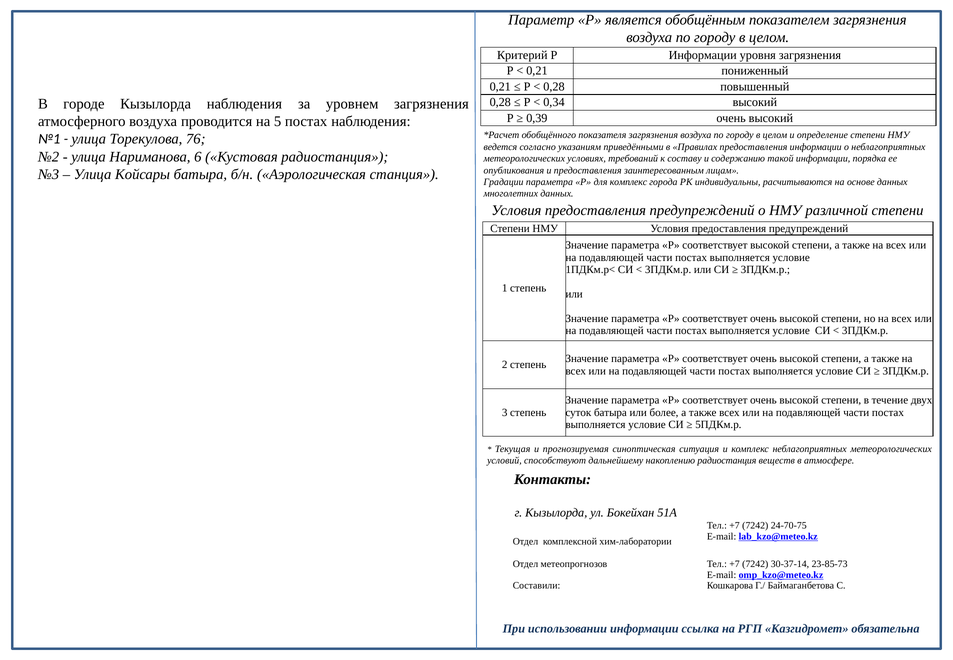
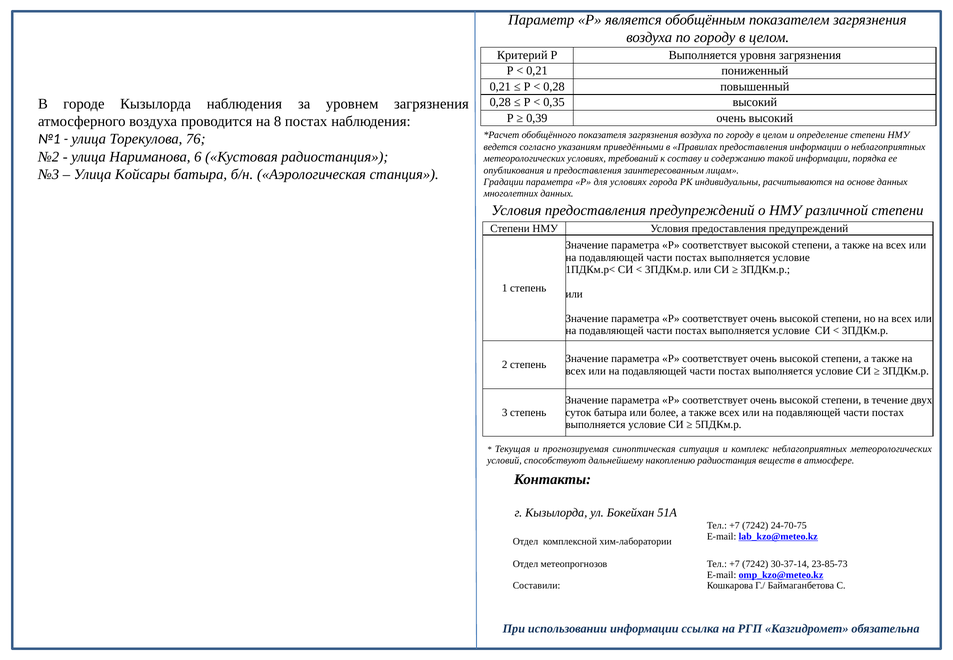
Р Информации: Информации -> Выполняется (703, 55)
0,34: 0,34 -> 0,35 (554, 102)
5: 5 -> 8 (278, 121)
для комплекс: комплекс -> условиях (628, 182)
